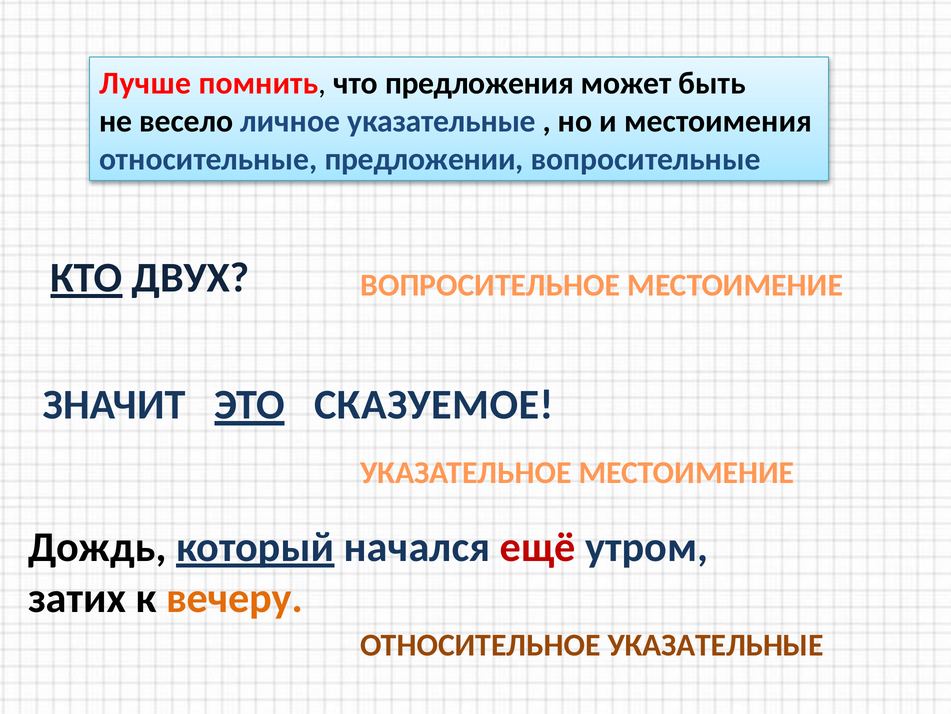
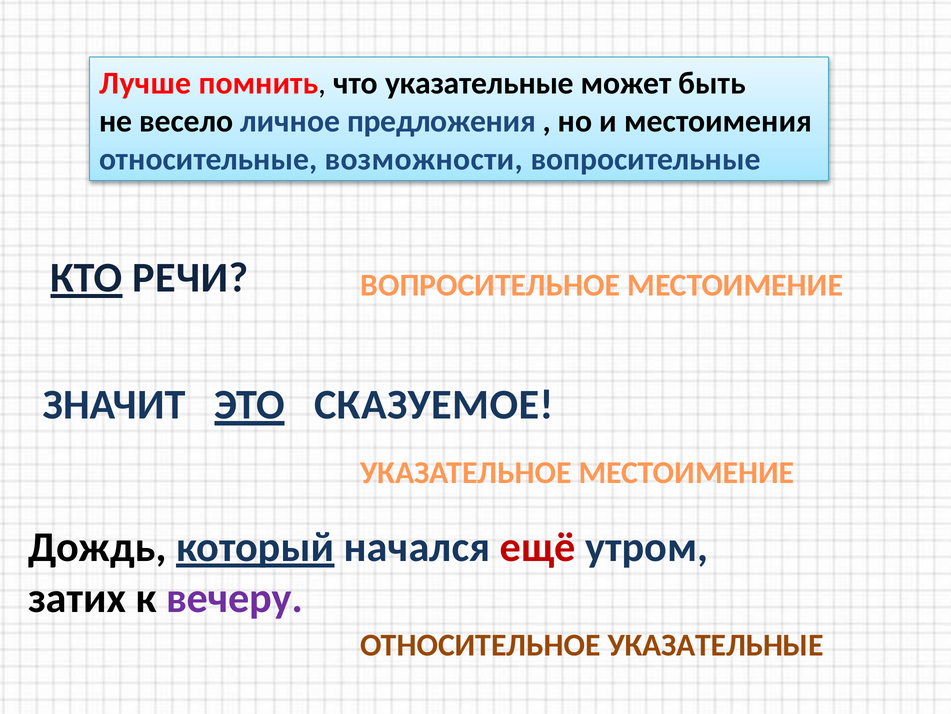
что предложения: предложения -> указательные (479, 83)
личное указательные: указательные -> предложения (442, 121)
предложении: предложении -> возможности (424, 159)
ДВУХ: ДВУХ -> РЕЧИ (190, 277)
вечеру colour: orange -> purple (235, 598)
